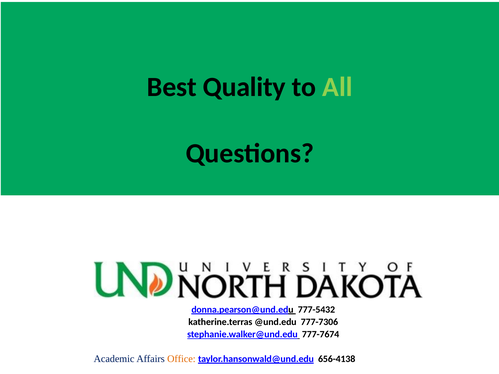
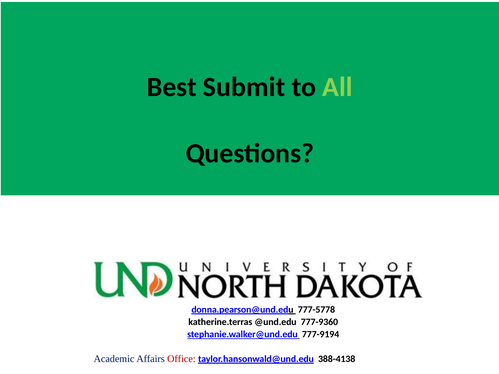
Quality: Quality -> Submit (244, 87)
777-5432: 777-5432 -> 777-5778 (316, 310)
777-7306: 777-7306 -> 777-9360 (319, 322)
777-7674: 777-7674 -> 777-9194 (321, 335)
Office colour: orange -> red (181, 359)
656-4138: 656-4138 -> 388-4138 (337, 359)
